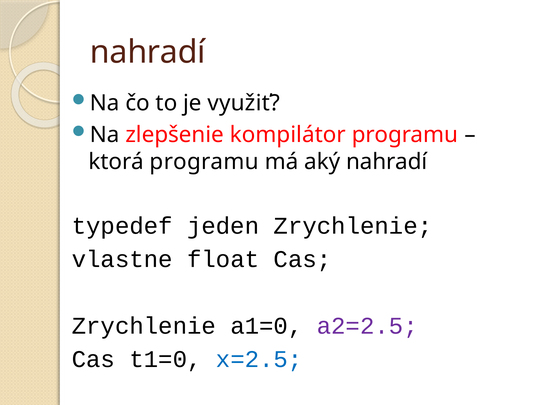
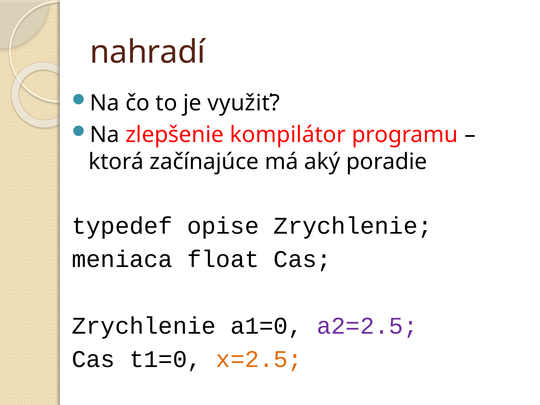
ktorá programu: programu -> začínajúce (204, 162)
aký nahradí: nahradí -> poradie (387, 162)
jeden: jeden -> opise (223, 226)
vlastne: vlastne -> meniaca (122, 259)
x=2.5 colour: blue -> orange (259, 359)
